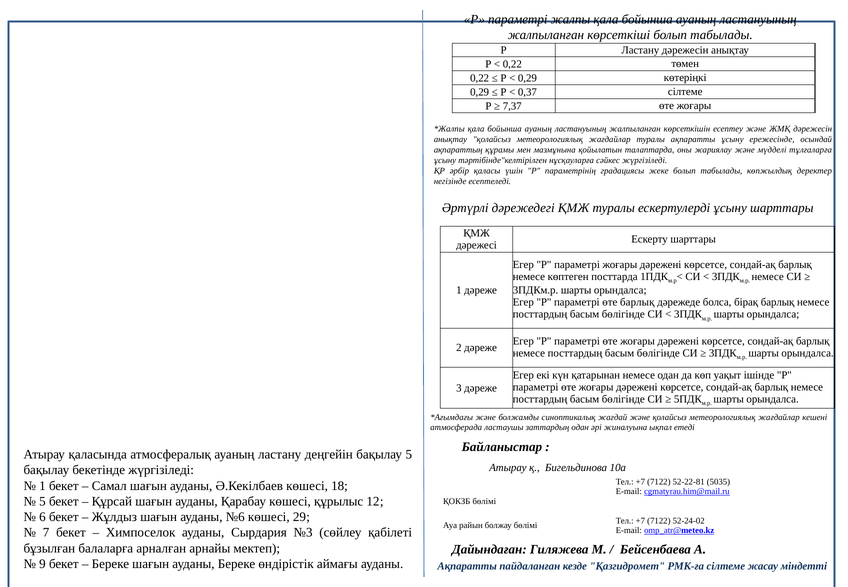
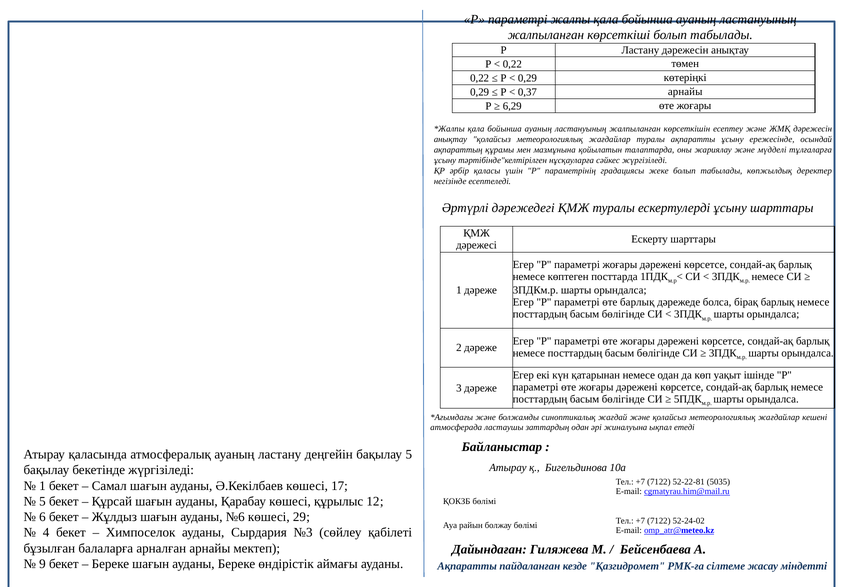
0,37 сілтеме: сілтеме -> арнайы (685, 92)
7,37: 7,37 -> 6,29 (512, 106)
18: 18 -> 17 (339, 486)
7: 7 -> 4 (46, 533)
